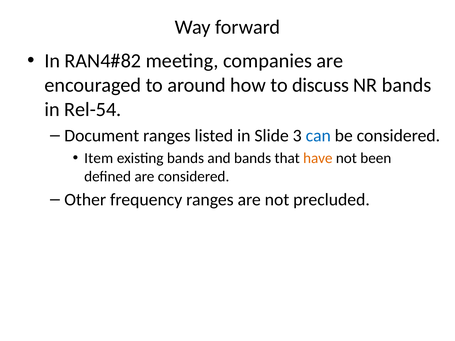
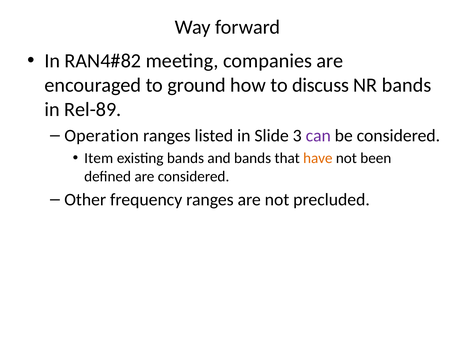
around: around -> ground (197, 85)
Rel-54: Rel-54 -> Rel-89 (93, 110)
Document: Document -> Operation (102, 136)
can colour: blue -> purple (318, 136)
